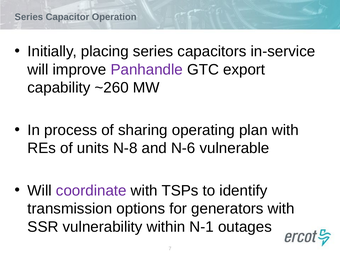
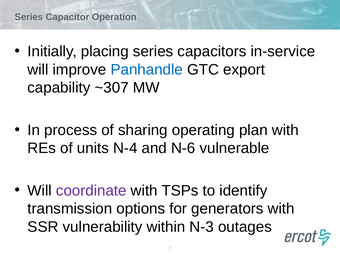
Panhandle colour: purple -> blue (147, 70)
~260: ~260 -> ~307 (112, 88)
N-8: N-8 -> N-4 (125, 148)
N-1: N-1 -> N-3 (202, 227)
